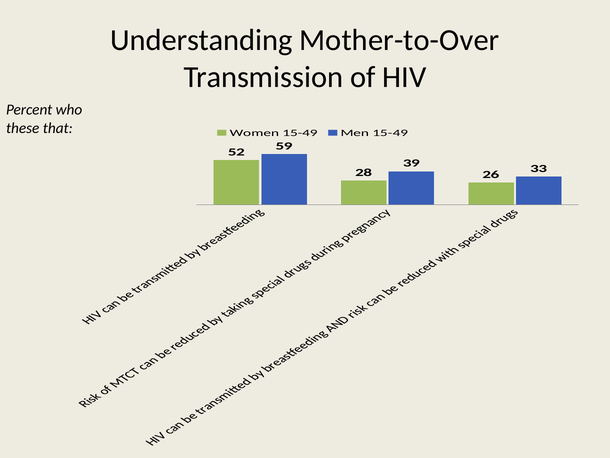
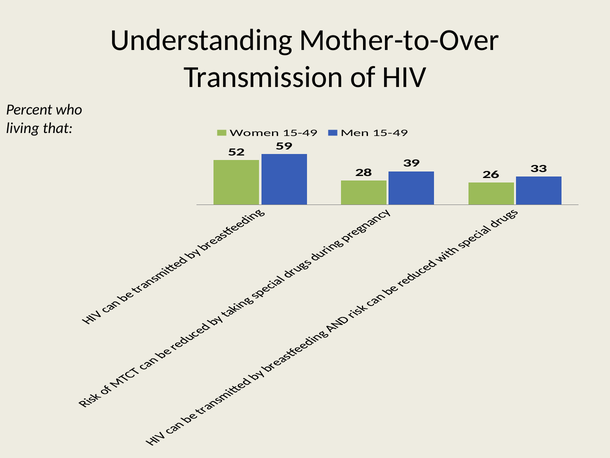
these: these -> living (23, 128)
